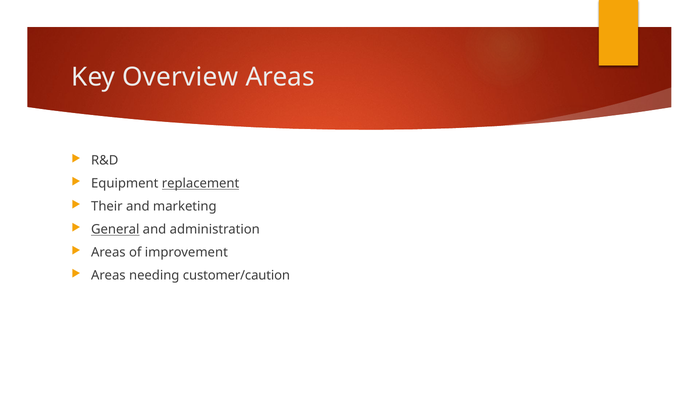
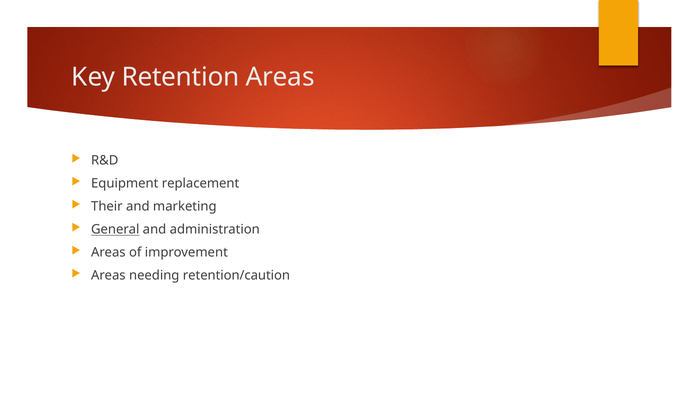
Overview: Overview -> Retention (181, 77)
replacement underline: present -> none (201, 184)
customer/caution: customer/caution -> retention/caution (236, 276)
